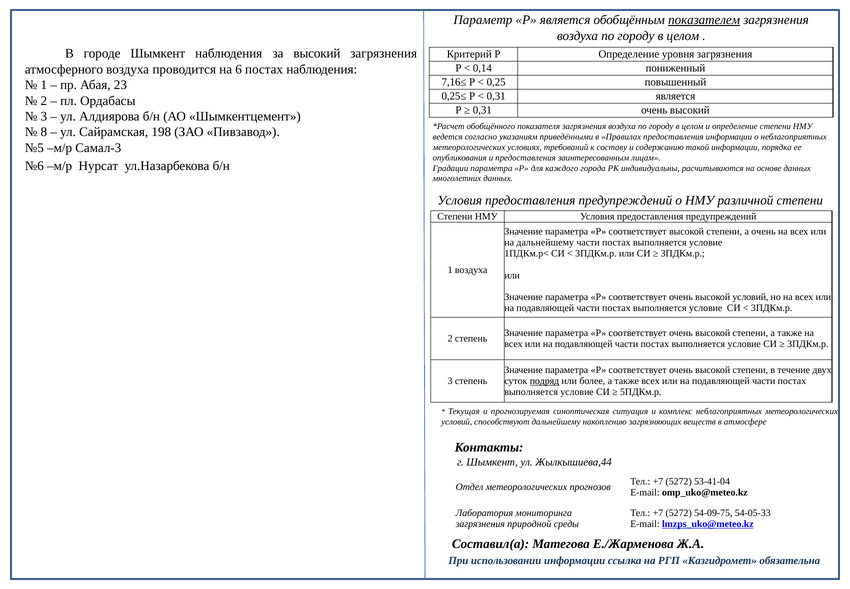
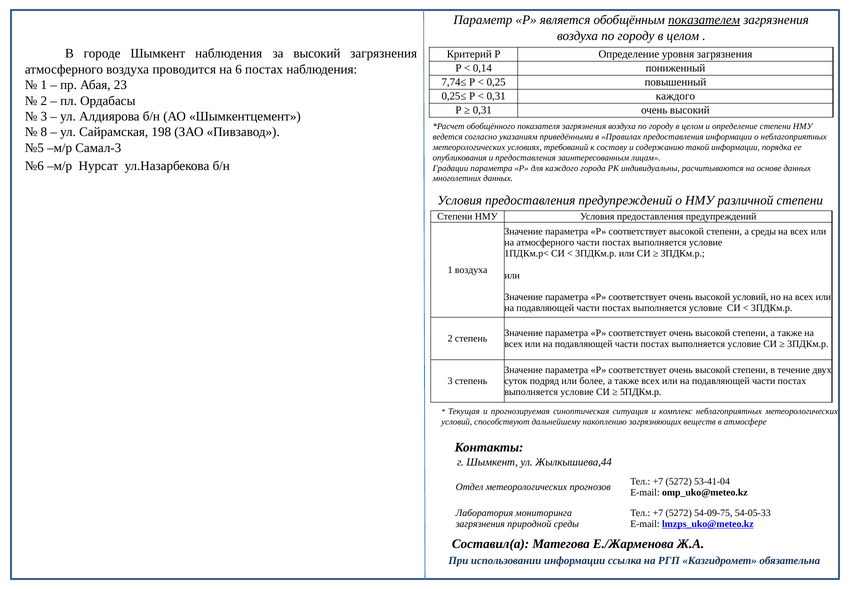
7,16≤: 7,16≤ -> 7,74≤ (454, 82)
0,31 является: является -> каждого (675, 96)
а очень: очень -> среды (764, 232)
на дальнейшему: дальнейшему -> атмосферного (545, 242)
подряд underline: present -> none (544, 381)
